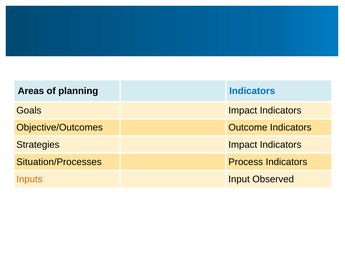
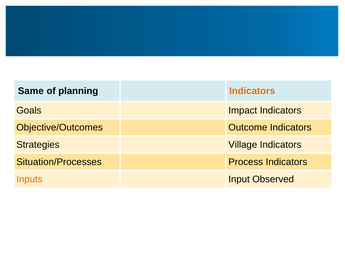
Areas: Areas -> Same (31, 91)
Indicators colour: blue -> orange (252, 91)
Strategies Impact: Impact -> Village (243, 145)
